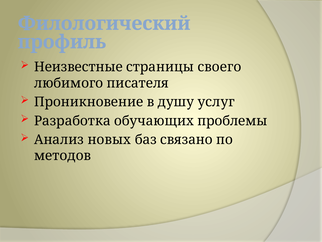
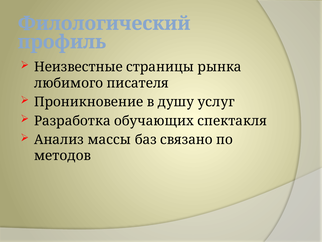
своего: своего -> рынка (220, 67)
проблемы: проблемы -> спектакля (232, 121)
новых: новых -> массы (109, 139)
